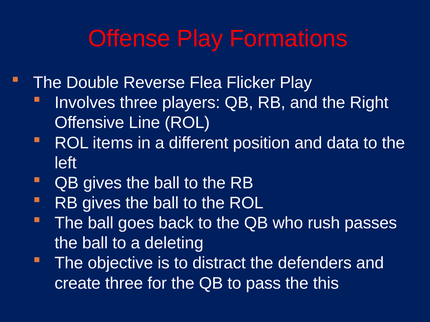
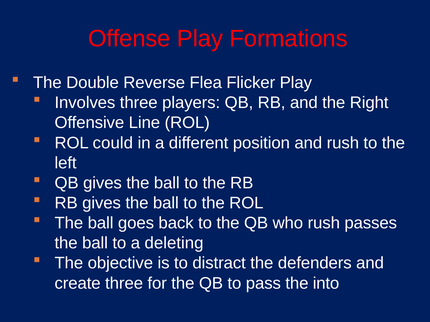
items: items -> could (113, 143)
and data: data -> rush (343, 143)
this: this -> into (326, 284)
